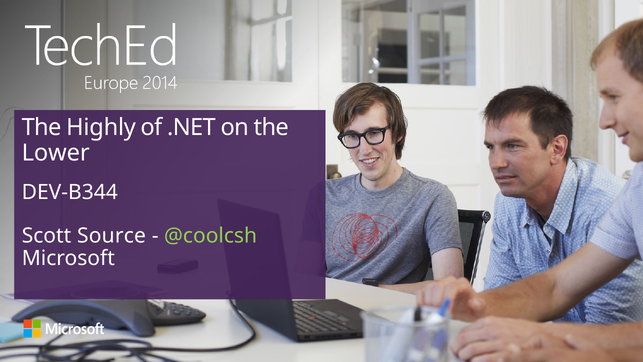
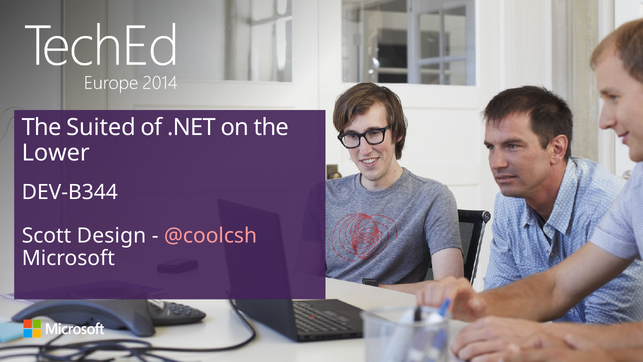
Highly: Highly -> Suited (101, 127)
Source: Source -> Design (111, 236)
@coolcsh colour: light green -> pink (211, 236)
